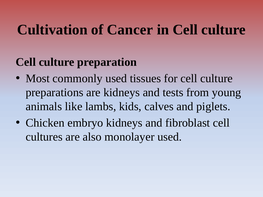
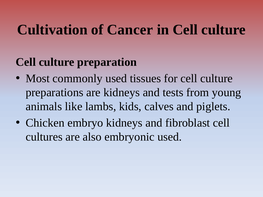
monolayer: monolayer -> embryonic (129, 137)
